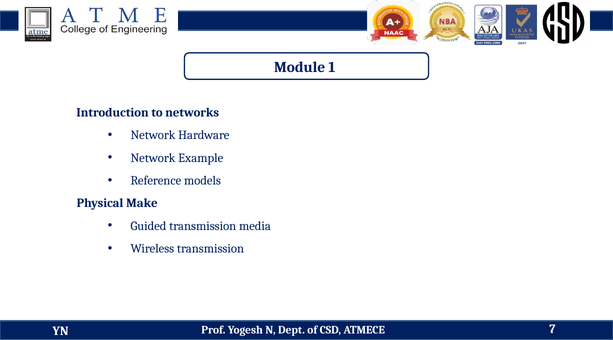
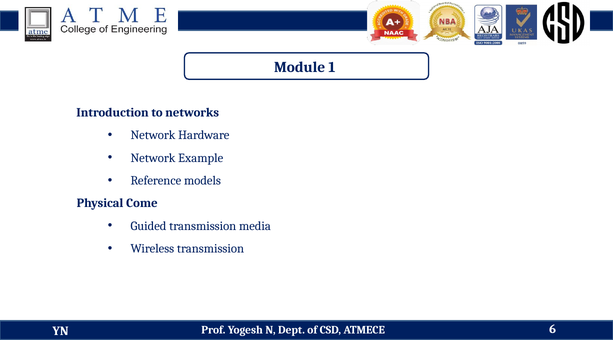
Make: Make -> Come (142, 204)
7: 7 -> 6 (553, 330)
